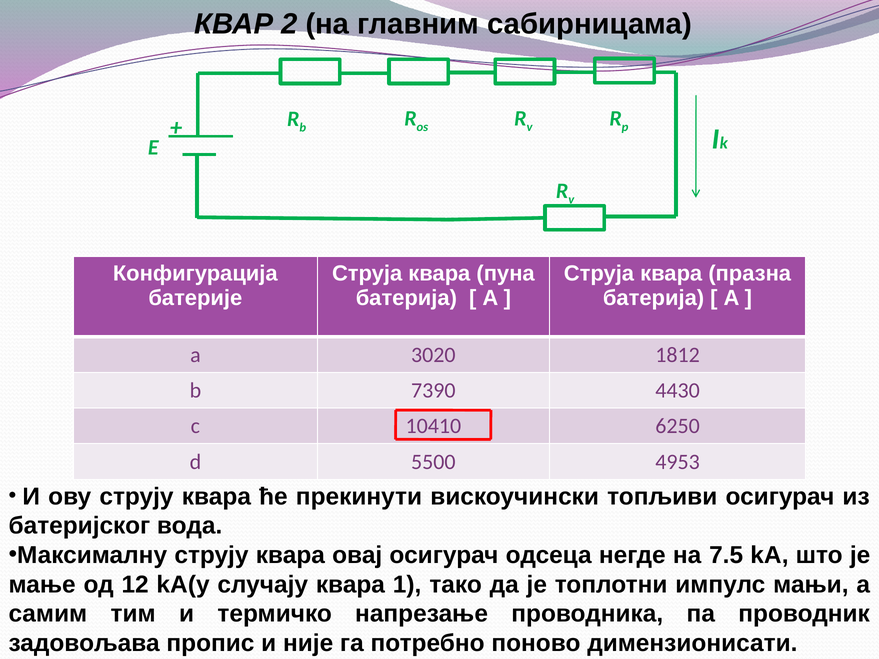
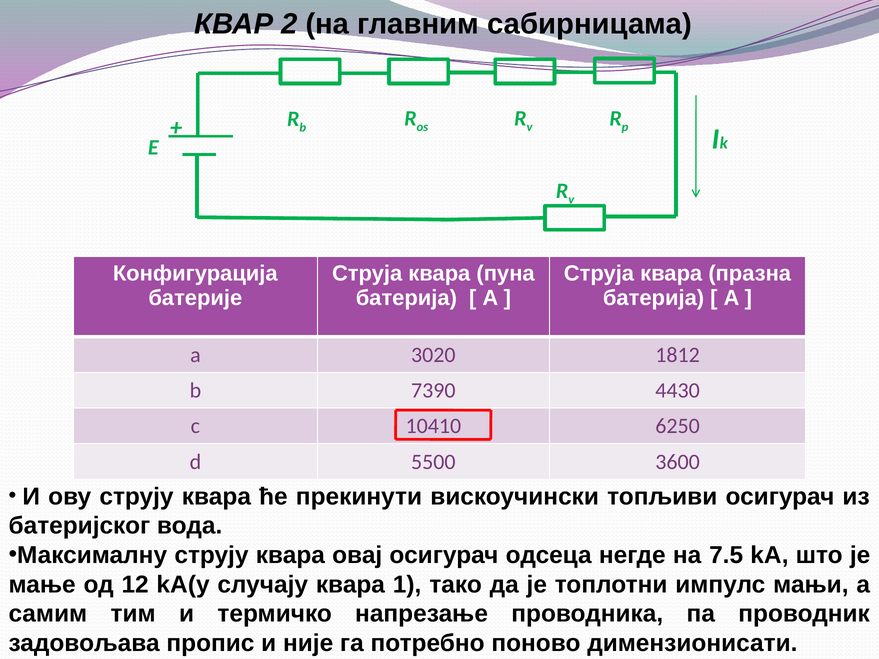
4953: 4953 -> 3600 (678, 462)
